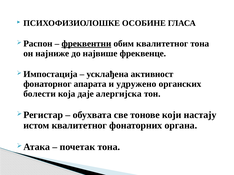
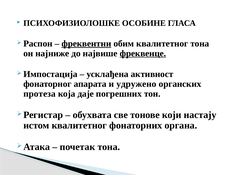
фреквенце underline: none -> present (143, 54)
болести: болести -> протеза (40, 94)
алергијска: алергијска -> погрешних (119, 94)
